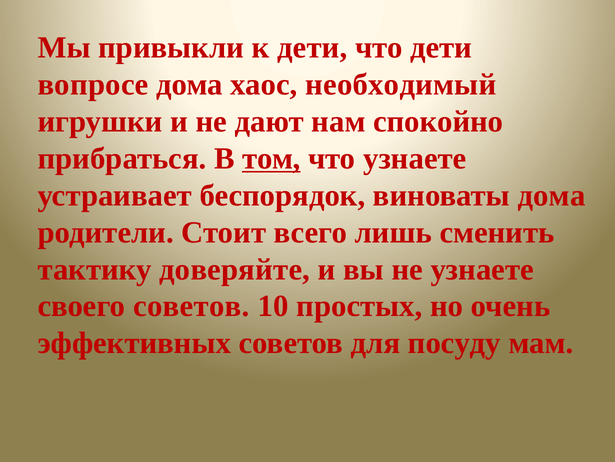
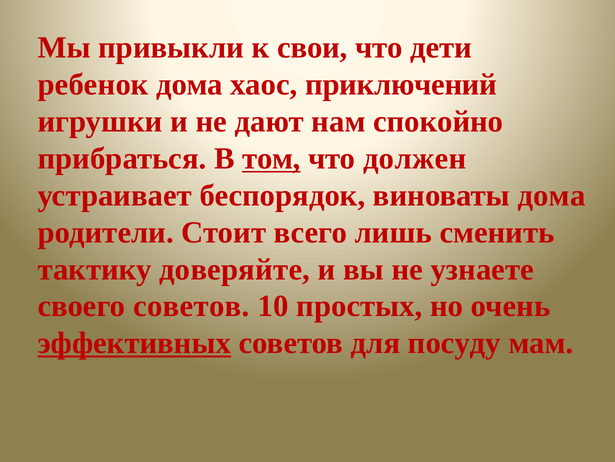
к дети: дети -> свои (312, 48)
вопросе: вопросе -> ребенок (93, 84)
необходимый: необходимый -> приключений (401, 84)
что узнаете: узнаете -> должен (415, 158)
эффективных underline: none -> present (134, 343)
